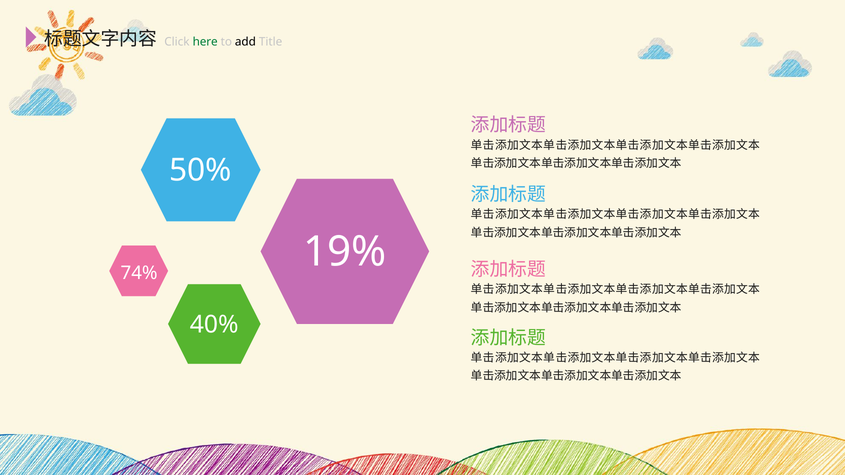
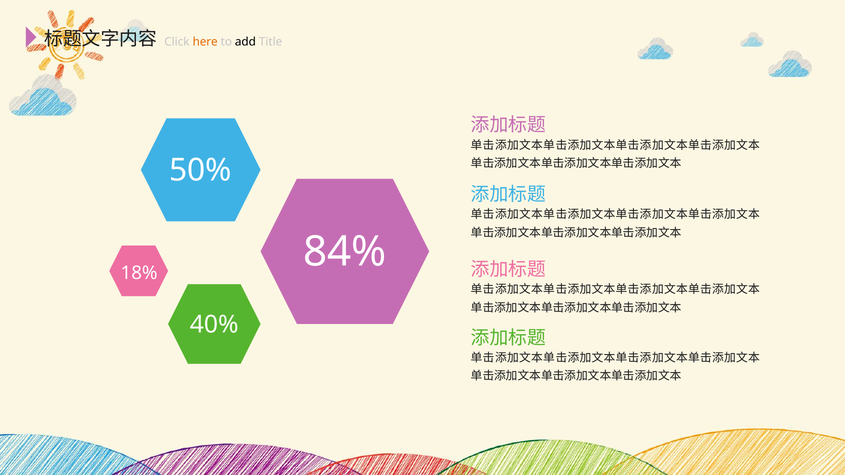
here colour: green -> orange (205, 42)
19%: 19% -> 84% (345, 252)
74%: 74% -> 18% (139, 273)
